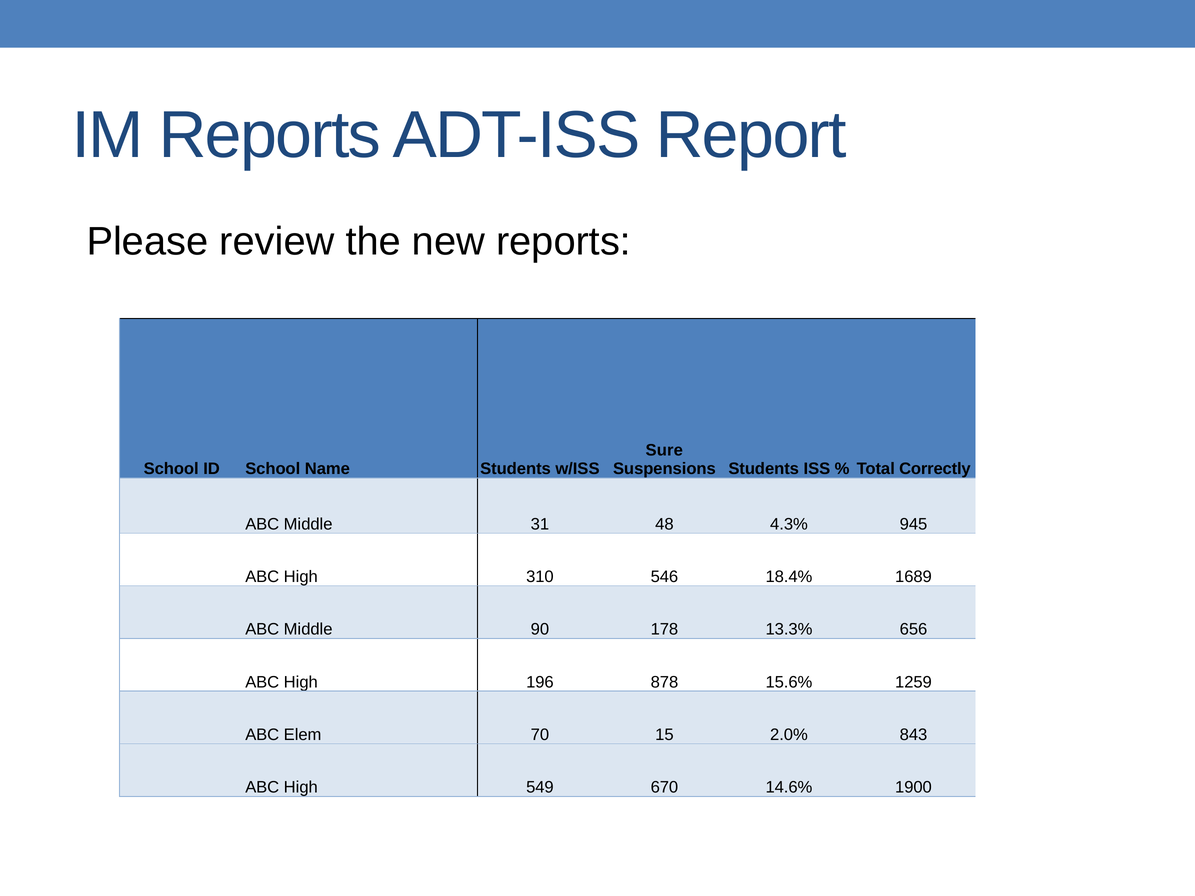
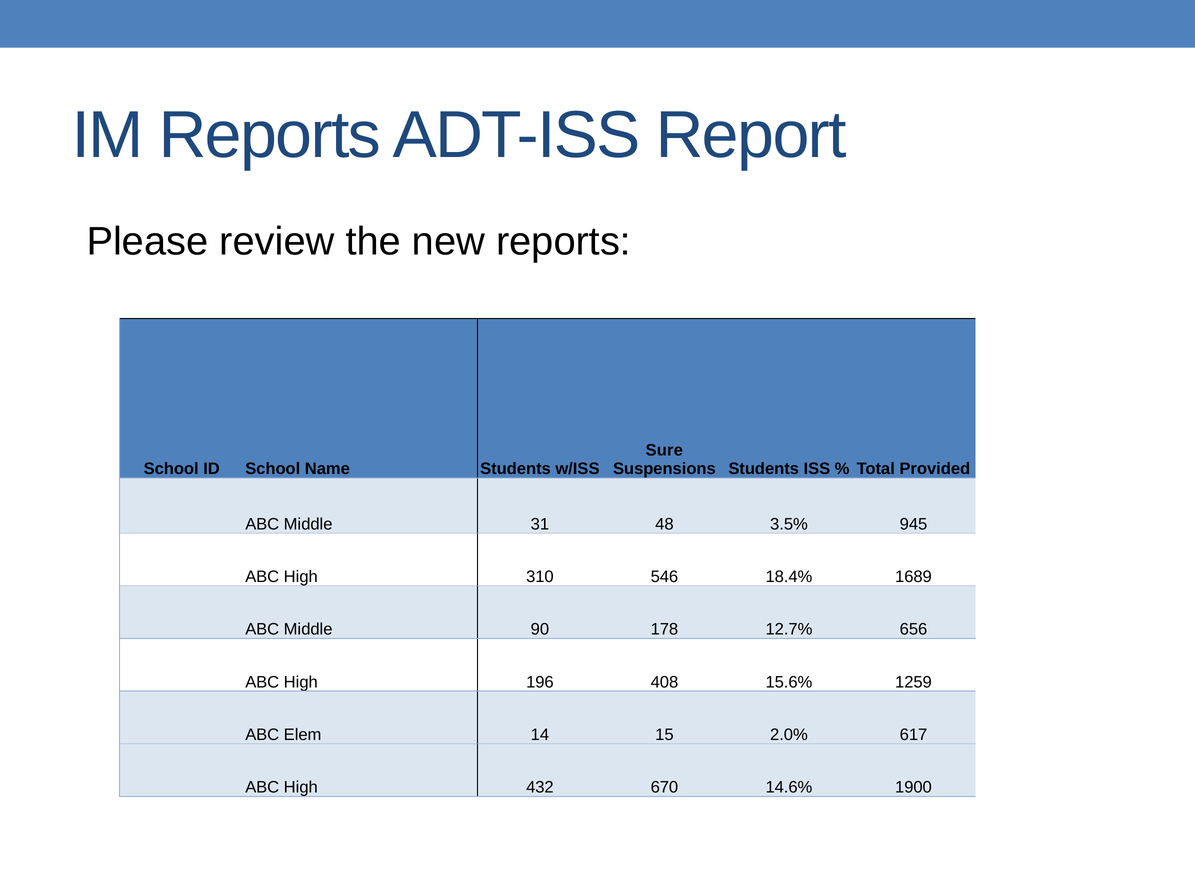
Correctly: Correctly -> Provided (935, 469)
4.3%: 4.3% -> 3.5% (789, 524)
13.3%: 13.3% -> 12.7% (789, 630)
878: 878 -> 408 (664, 682)
70: 70 -> 14 (540, 735)
843: 843 -> 617 (914, 735)
549: 549 -> 432 (540, 788)
